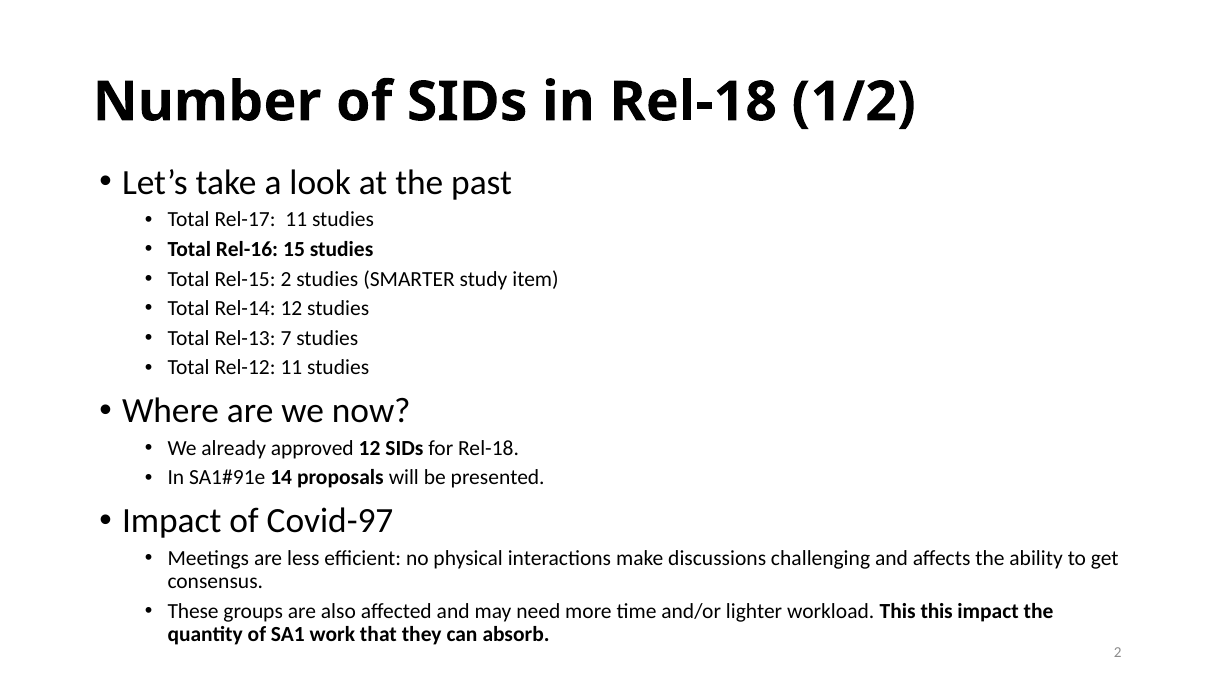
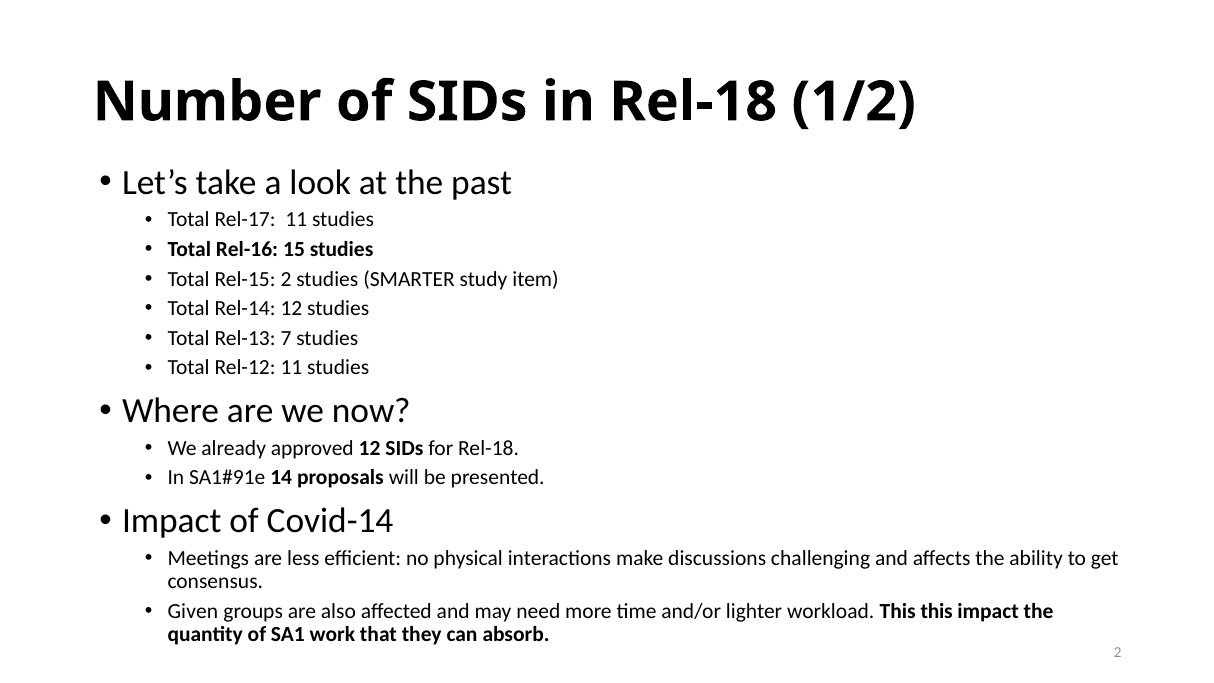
Covid-97: Covid-97 -> Covid-14 (330, 521)
These: These -> Given (193, 611)
